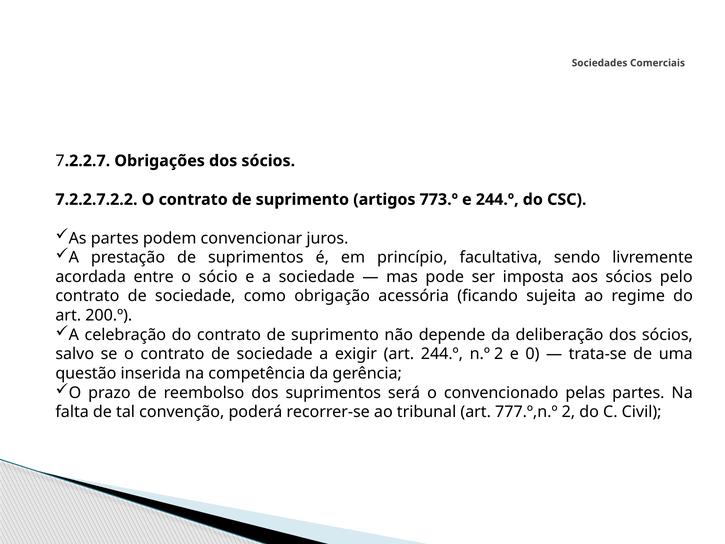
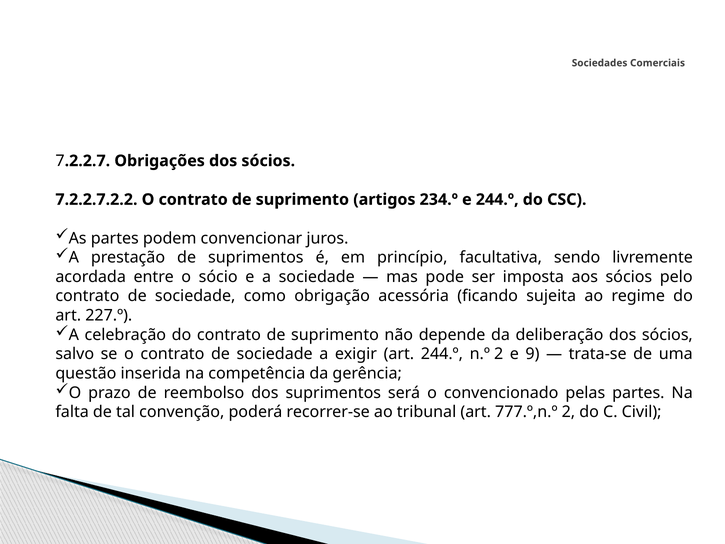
773.º: 773.º -> 234.º (439, 199)
200.º: 200.º -> 227.º (109, 315)
0: 0 -> 9 (532, 354)
